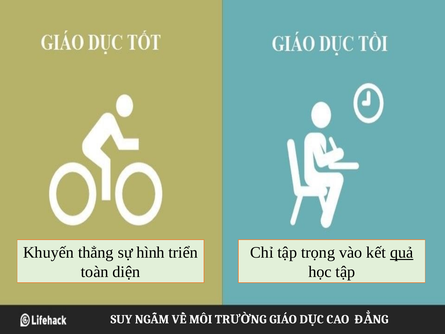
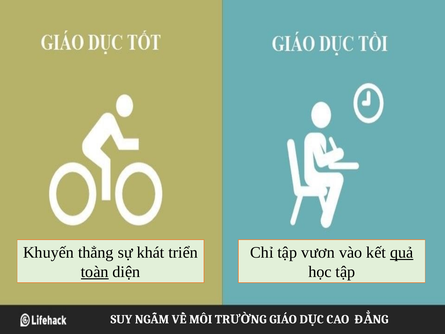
hình: hình -> khát (151, 252)
trọng: trọng -> vươn (318, 252)
toàn underline: none -> present (95, 272)
